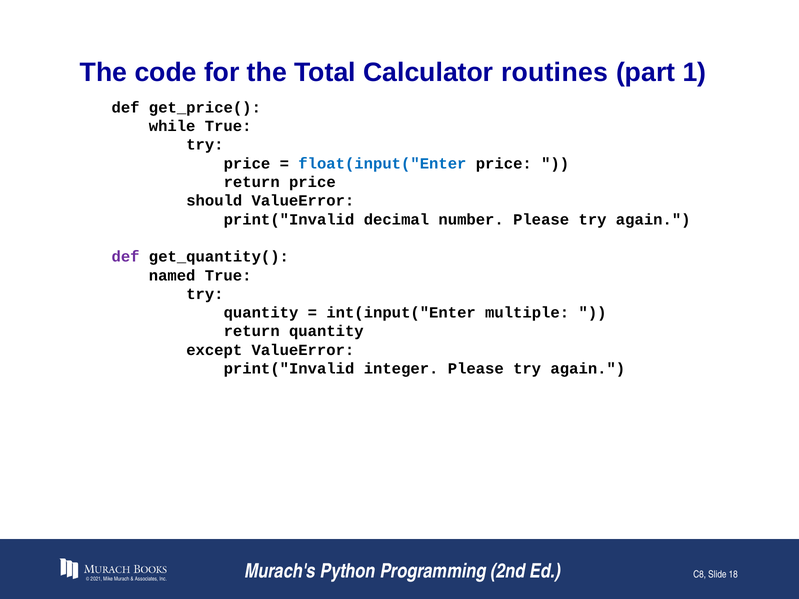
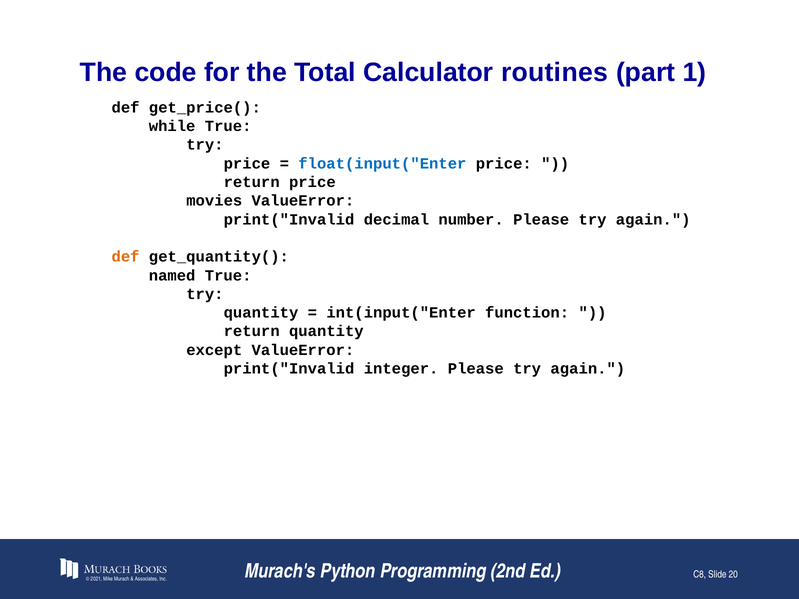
should: should -> movies (214, 201)
def colour: purple -> orange (126, 257)
multiple: multiple -> function (527, 313)
18: 18 -> 20 (733, 575)
